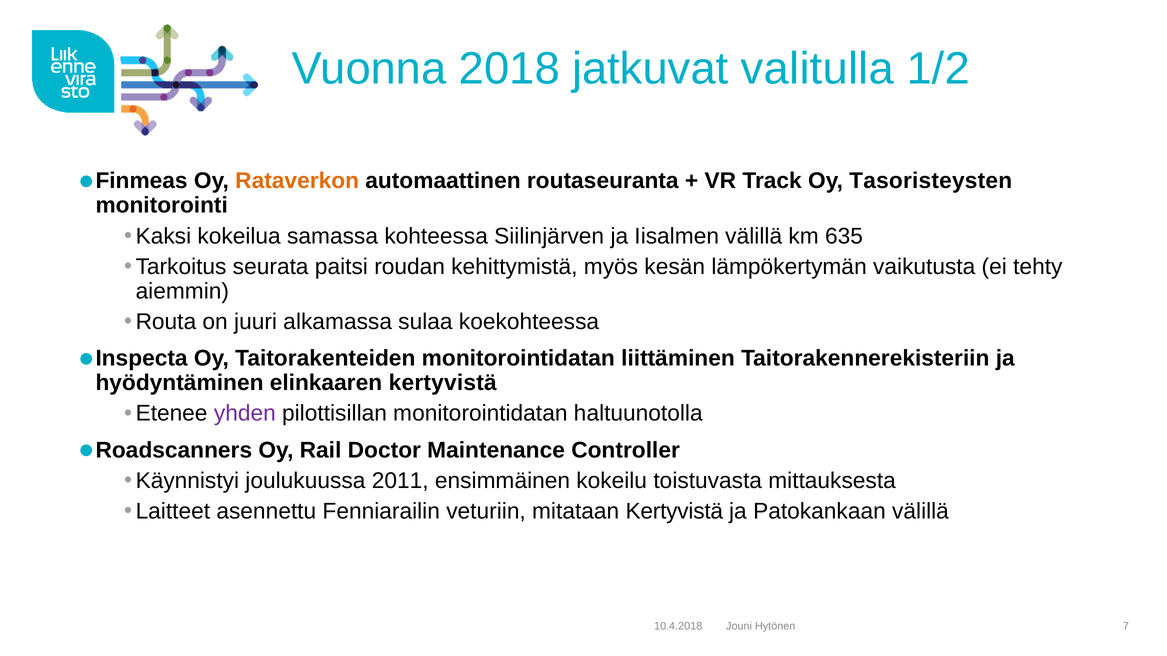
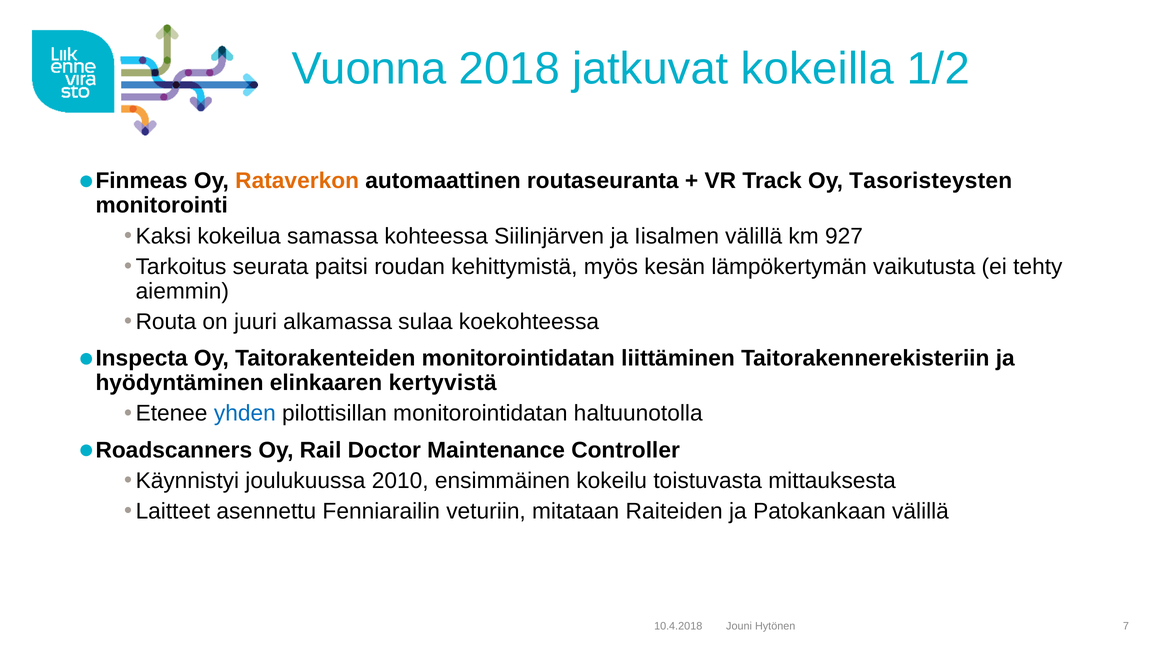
valitulla: valitulla -> kokeilla (817, 69)
635: 635 -> 927 (844, 236)
yhden colour: purple -> blue (245, 414)
2011: 2011 -> 2010 (400, 481)
mitataan Kertyvistä: Kertyvistä -> Raiteiden (674, 512)
